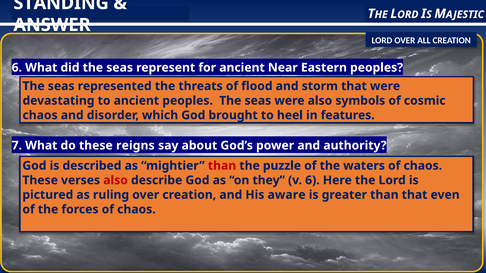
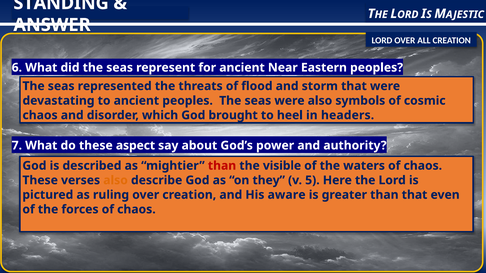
features: features -> headers (348, 115)
reigns: reigns -> aspect (135, 146)
puzzle: puzzle -> visible (282, 166)
also colour: red -> orange (116, 180)
v 6: 6 -> 5 (312, 180)
